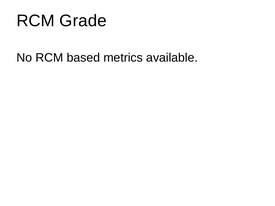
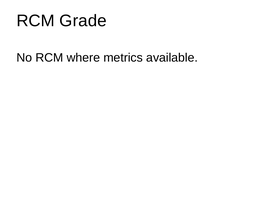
based: based -> where (83, 58)
